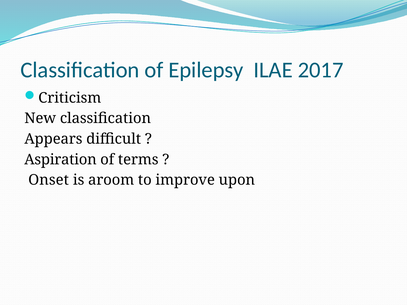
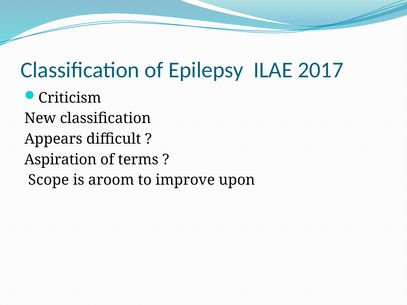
Onset: Onset -> Scope (49, 180)
